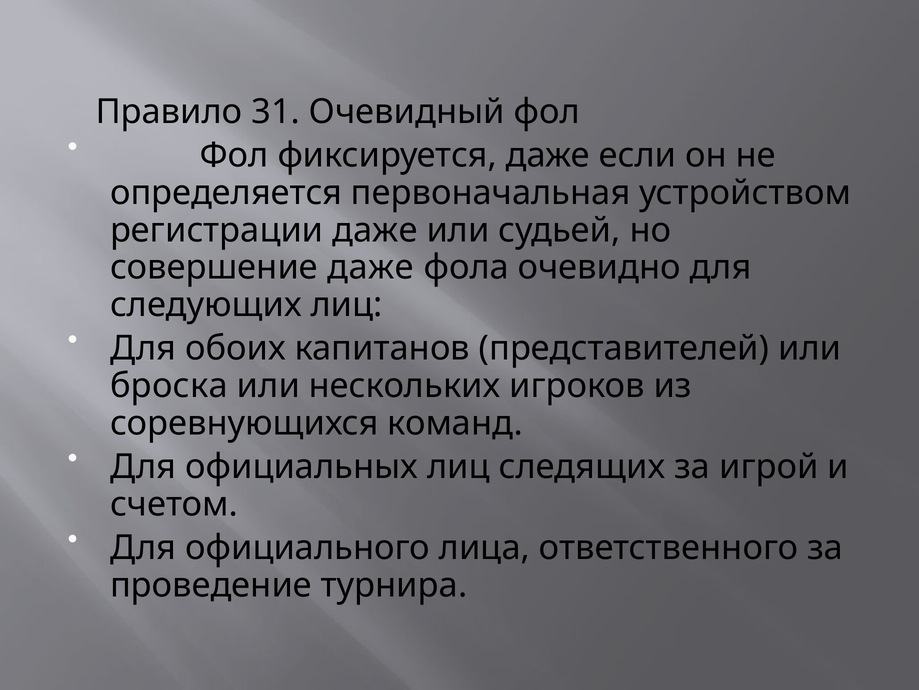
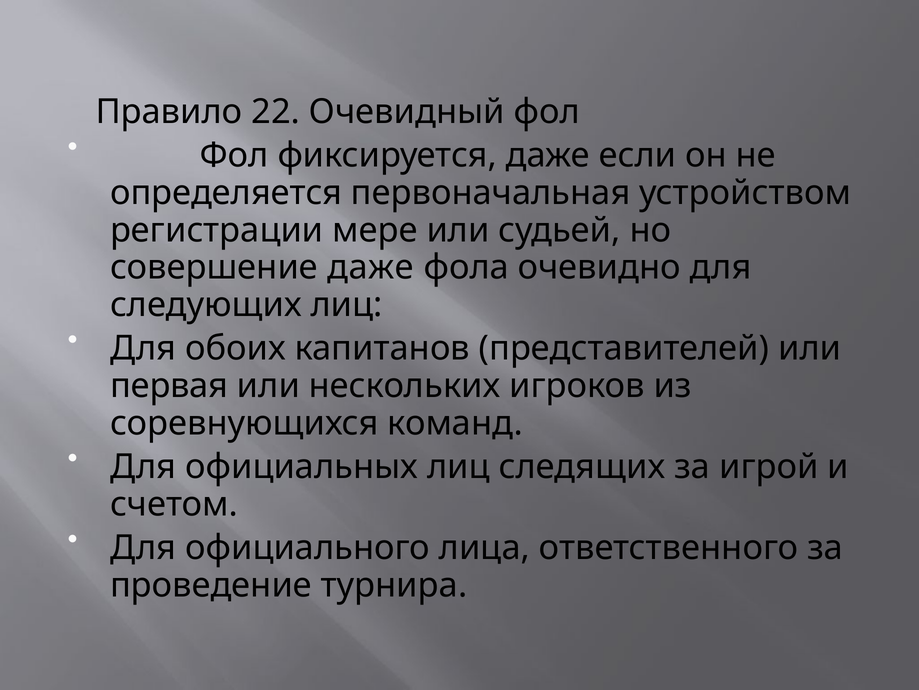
31: 31 -> 22 (276, 112)
регистрации даже: даже -> мере (375, 230)
броска: броска -> первая (169, 385)
